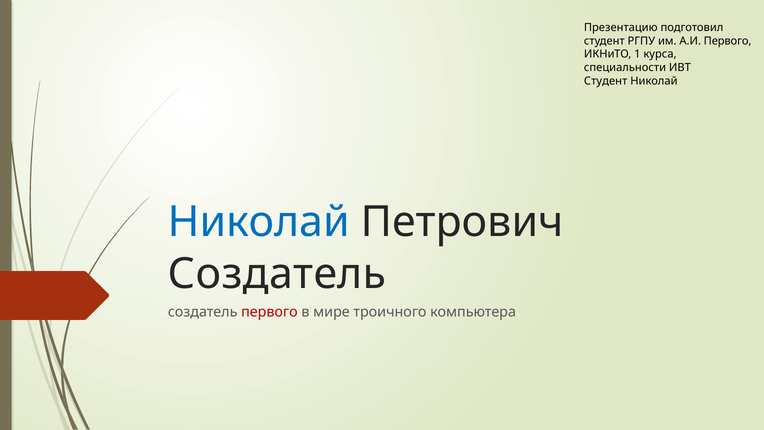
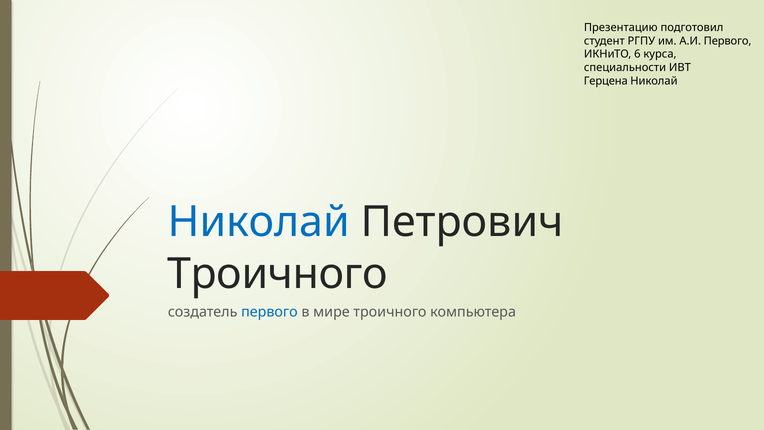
1: 1 -> 6 (637, 54)
Студент: Студент -> Герцена (606, 81)
Создатель: Создатель -> Троичного (278, 274)
первого colour: red -> blue (269, 312)
